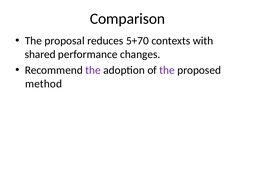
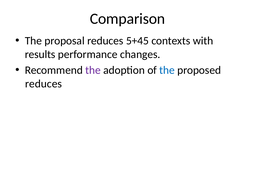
5+70: 5+70 -> 5+45 (137, 41)
shared: shared -> results (40, 54)
the colour: purple -> blue (167, 70)
method: method -> reduces (44, 84)
